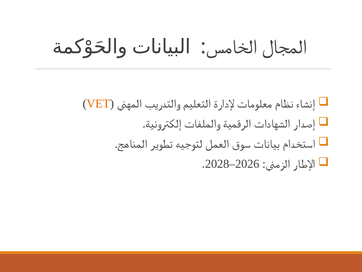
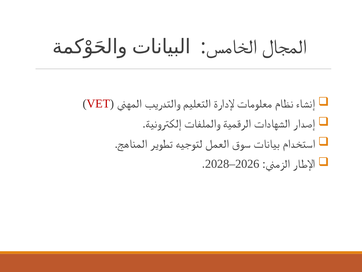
VET colour: orange -> red (98, 103)
